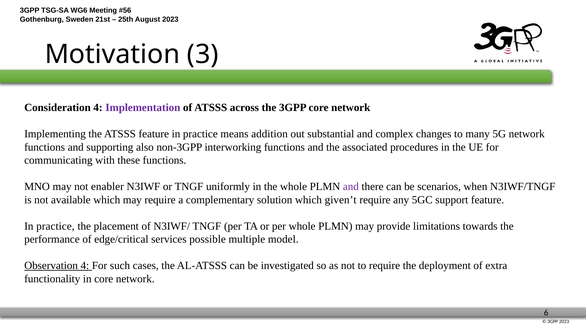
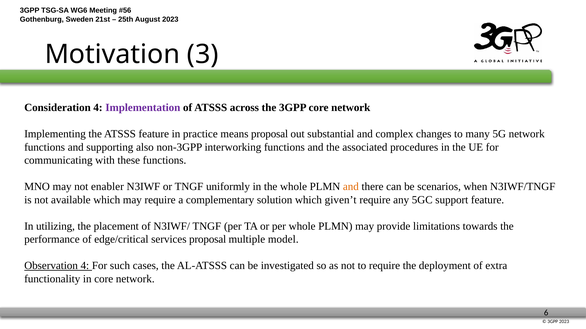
means addition: addition -> proposal (270, 134)
and colour: purple -> orange (351, 187)
practice: practice -> utilizing (56, 227)
services possible: possible -> proposal (208, 240)
